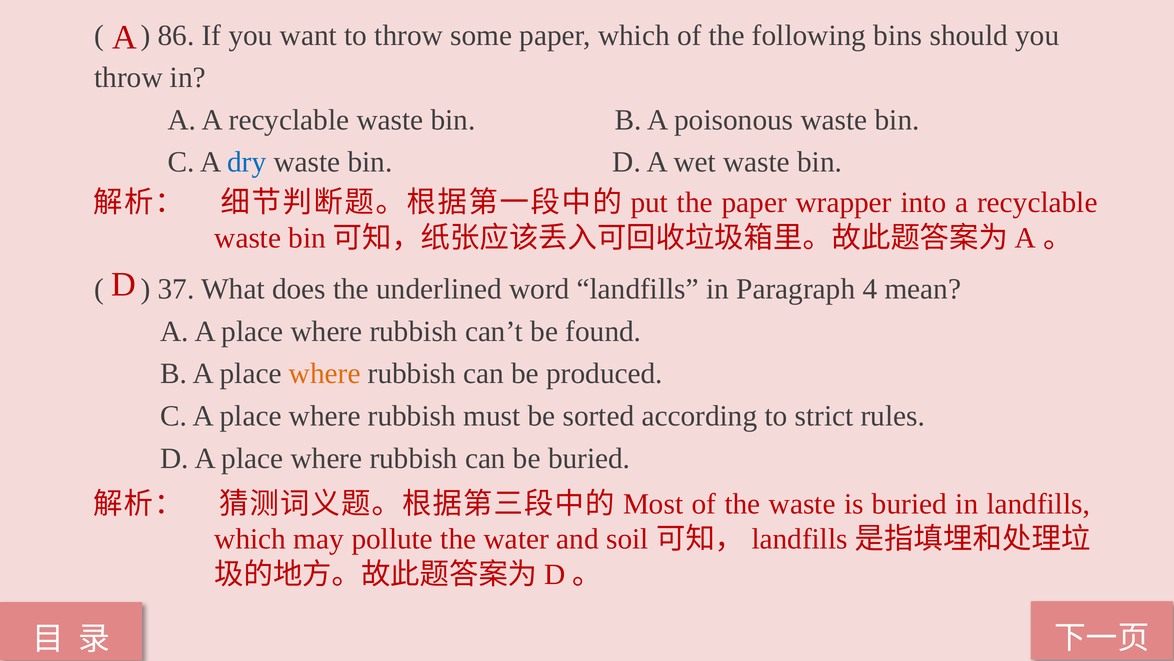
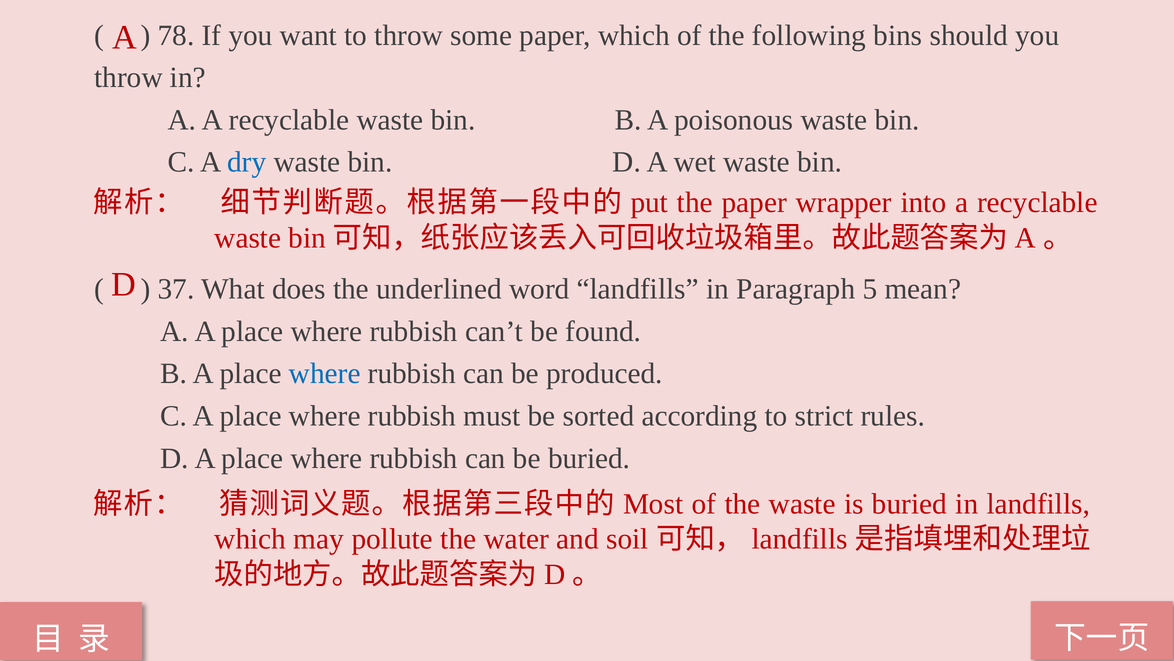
86: 86 -> 78 (176, 35)
4: 4 -> 5 (870, 289)
where colour: orange -> blue (325, 373)
